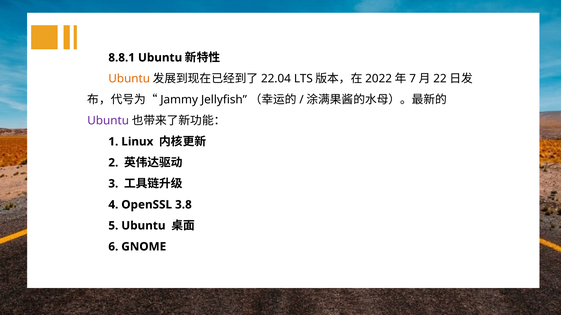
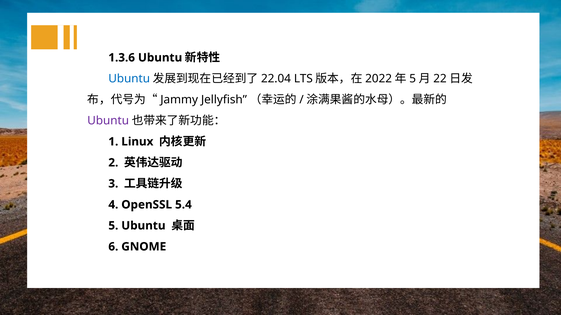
8.8.1: 8.8.1 -> 1.3.6 (122, 58)
Ubuntu colour: orange -> blue (129, 79)
7: 7 -> 5 (413, 79)
3.8: 3.8 -> 5.4 (183, 205)
